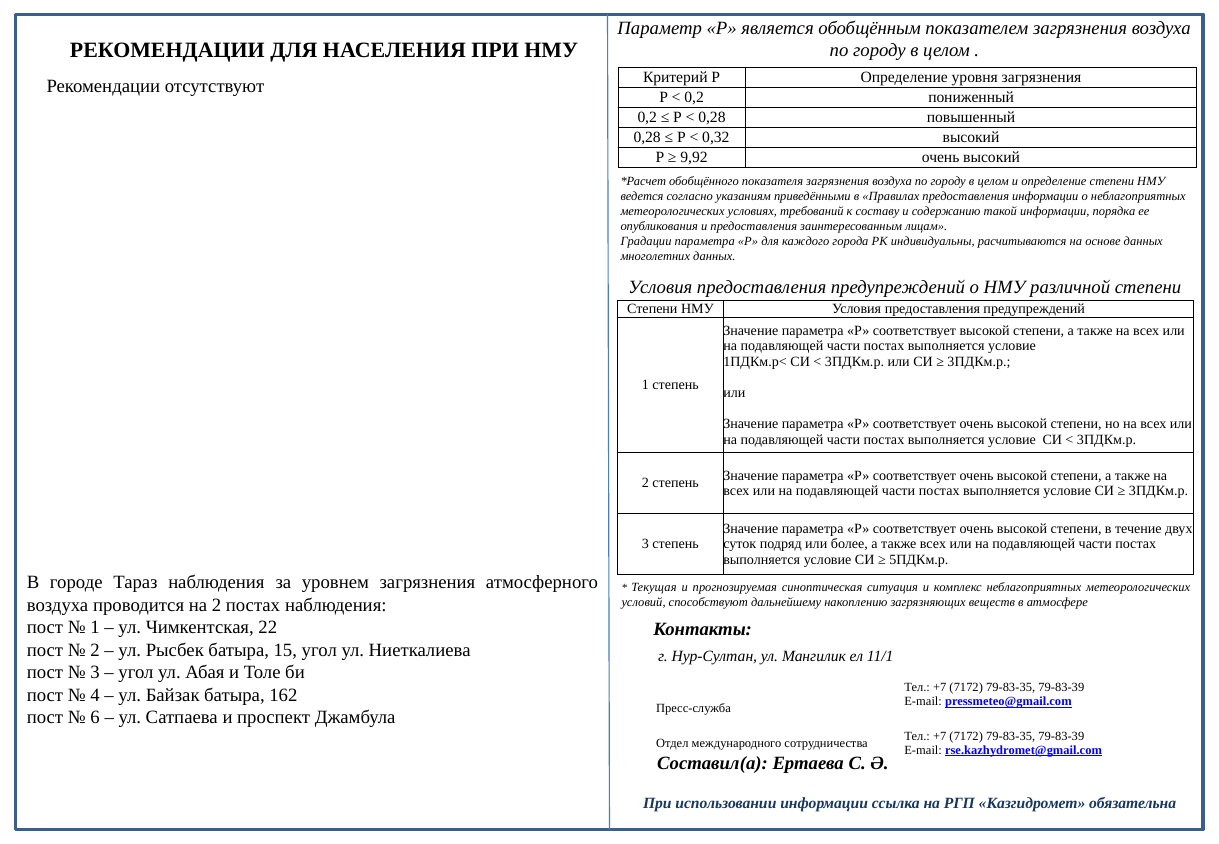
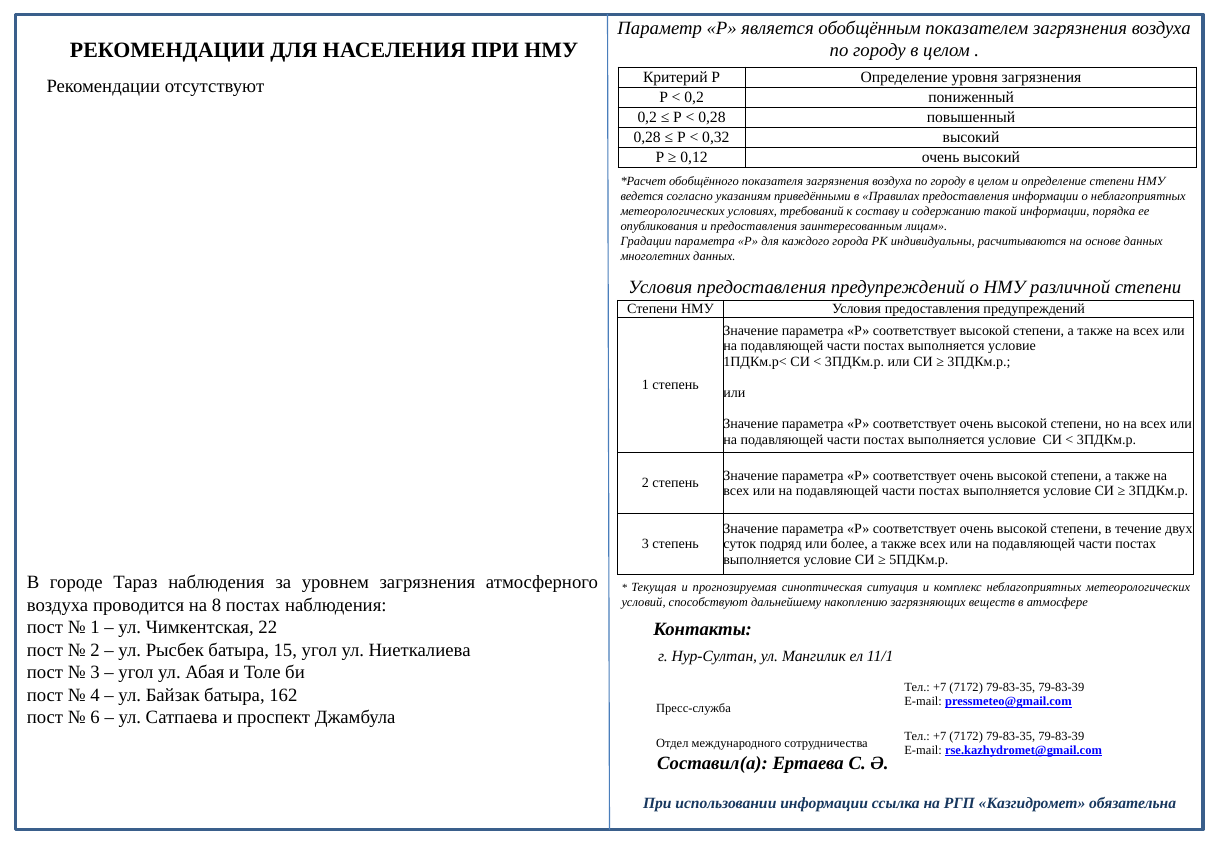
9,92: 9,92 -> 0,12 (694, 157)
на 2: 2 -> 8 (216, 605)
